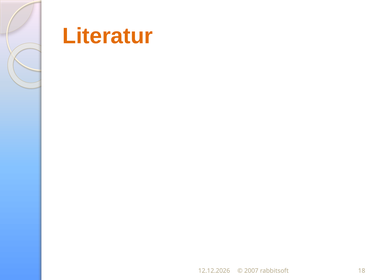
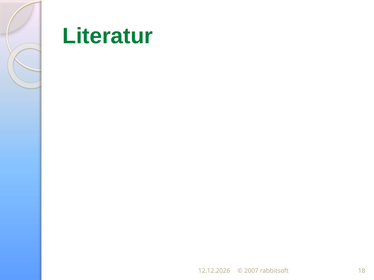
Literatur colour: orange -> green (108, 36)
